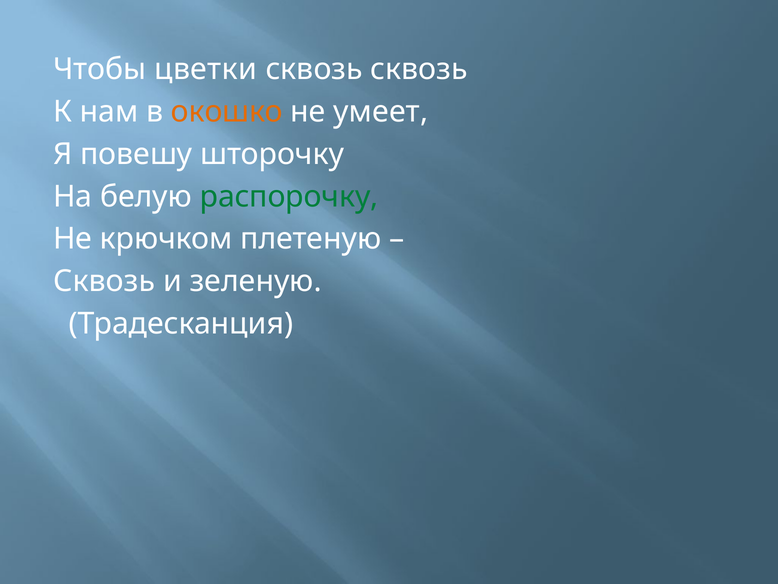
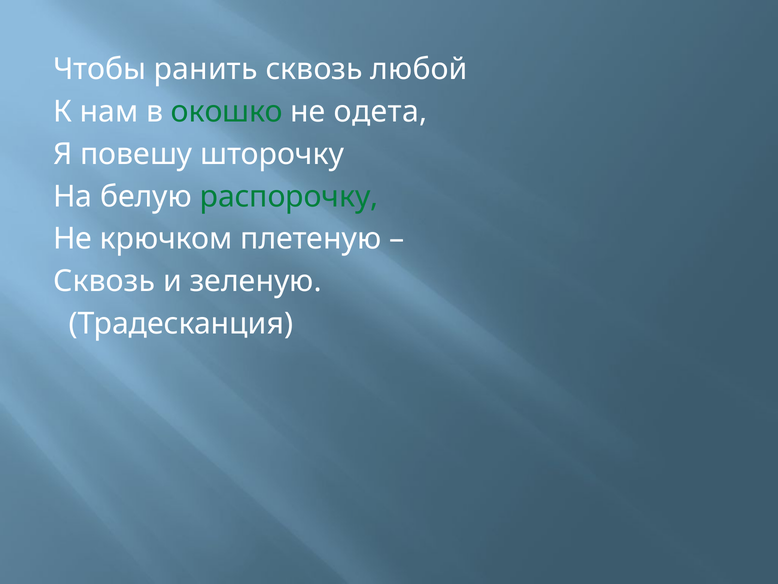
цветки: цветки -> ранить (206, 69)
сквозь сквозь: сквозь -> любой (419, 69)
окошко colour: orange -> green (227, 112)
умеет: умеет -> одета (381, 112)
